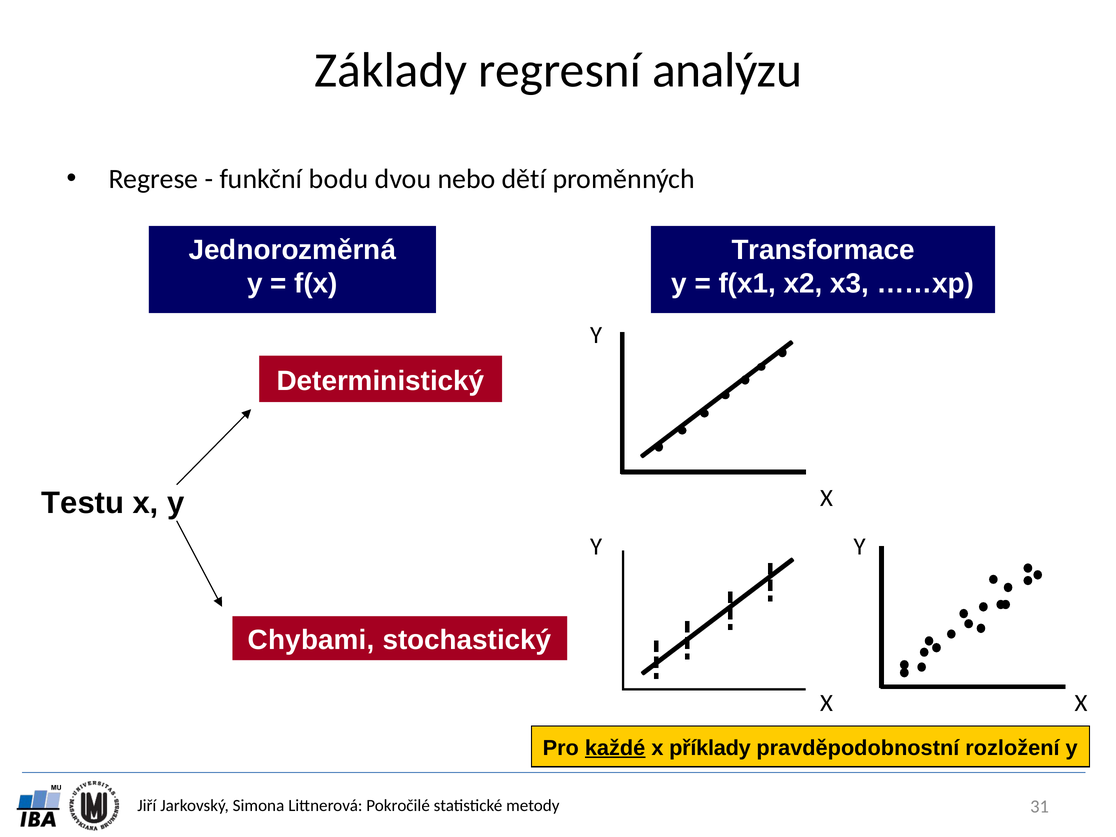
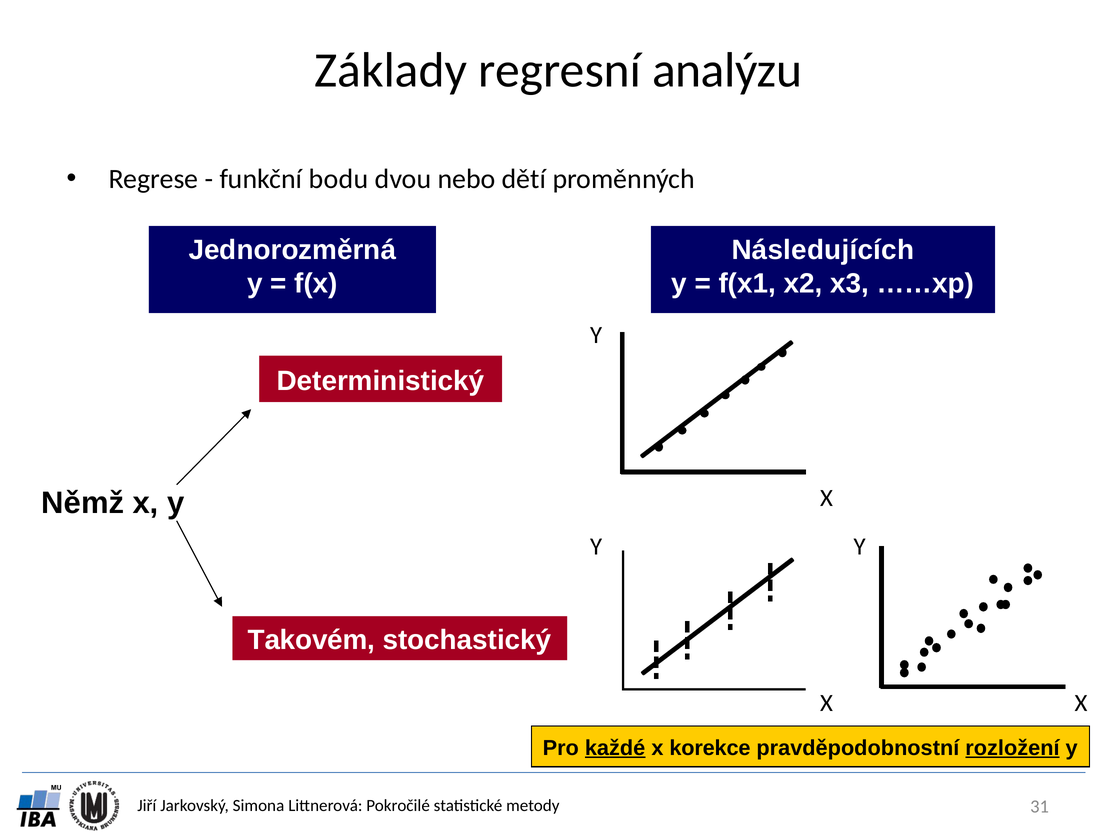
Transformace: Transformace -> Následujících (823, 250)
Testu: Testu -> Němž (83, 503)
Chybami: Chybami -> Takovém (311, 640)
příklady: příklady -> korekce (710, 748)
rozložení underline: none -> present (1012, 748)
